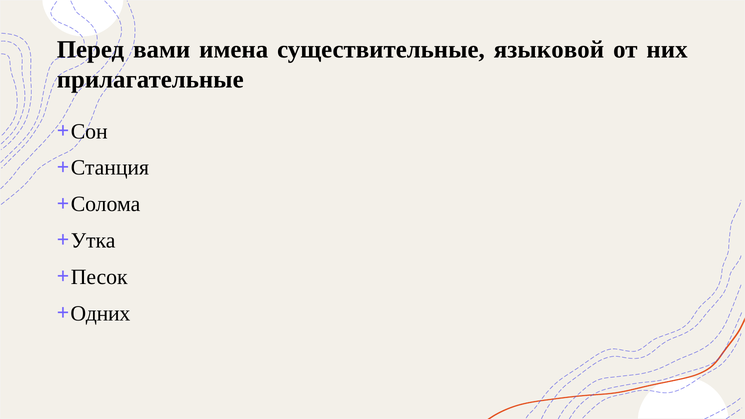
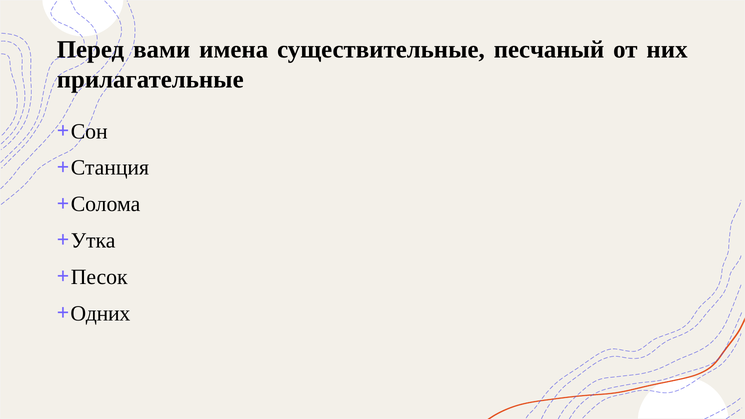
языковой: языковой -> песчаный (549, 50)
